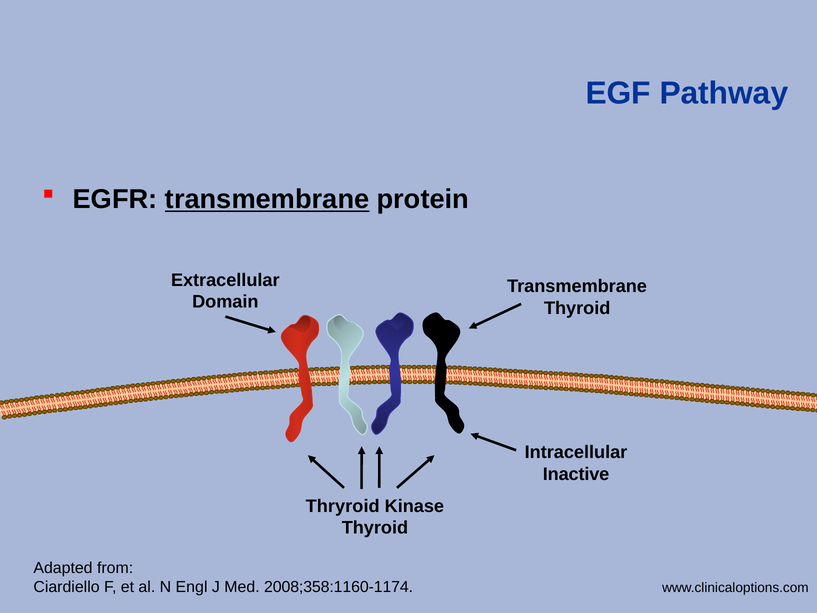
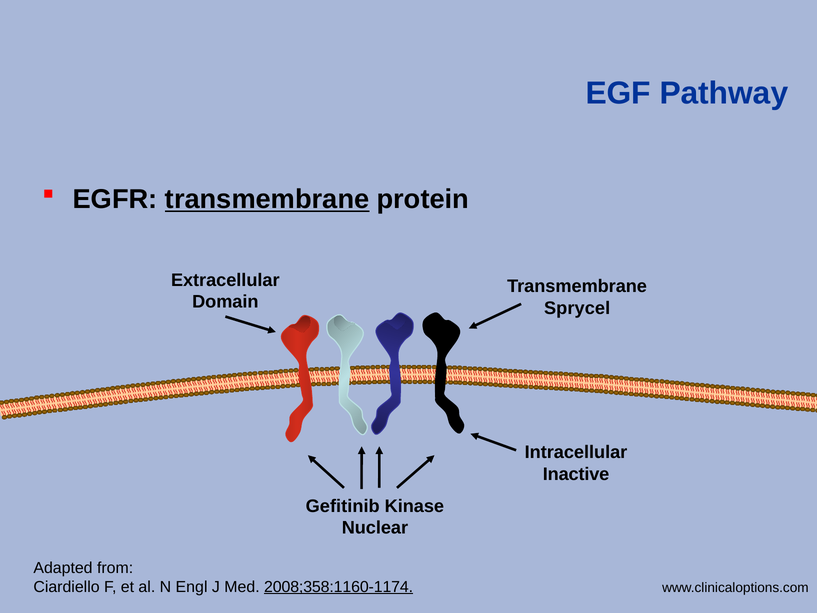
Thyroid: Thyroid -> Sprycel (577, 308)
Thryroid: Thryroid -> Gefitinib (343, 506)
Thyroid: Thyroid -> Nuclear (375, 528)
2008;358:1160-1174 underline: none -> present (339, 587)
